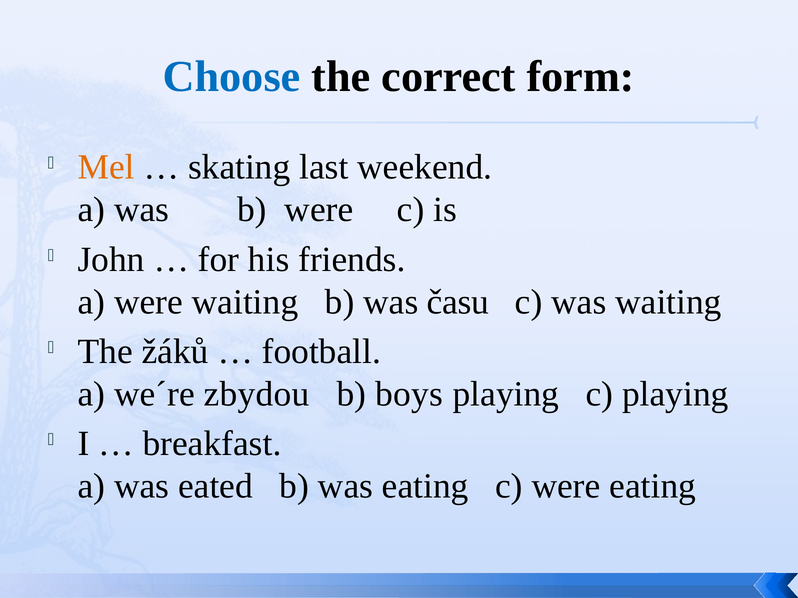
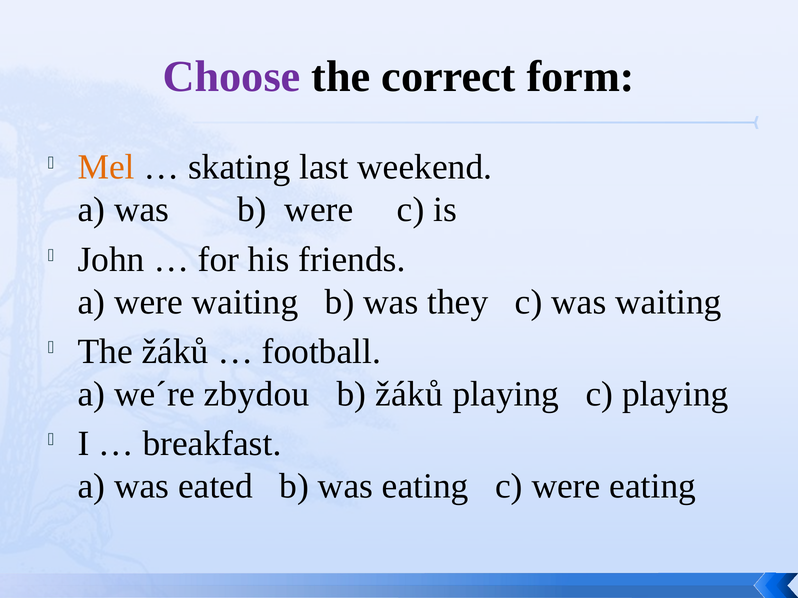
Choose colour: blue -> purple (232, 77)
času: času -> they (458, 302)
b boys: boys -> žáků (409, 394)
